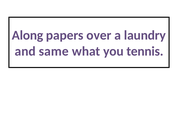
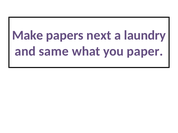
Along: Along -> Make (28, 35)
over: over -> next (99, 35)
tennis: tennis -> paper (145, 51)
